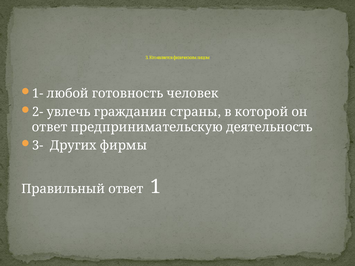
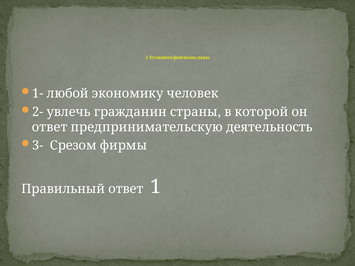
готовность: готовность -> экономику (128, 94)
Других: Других -> Срезом (73, 146)
